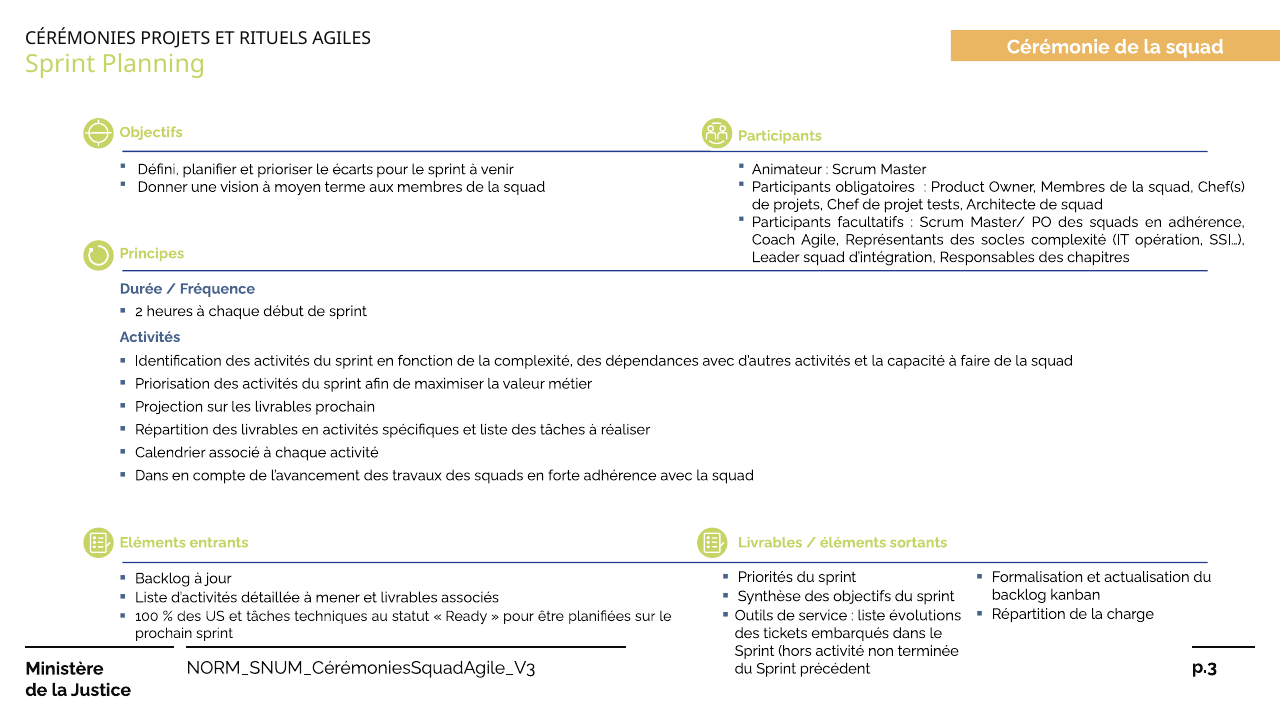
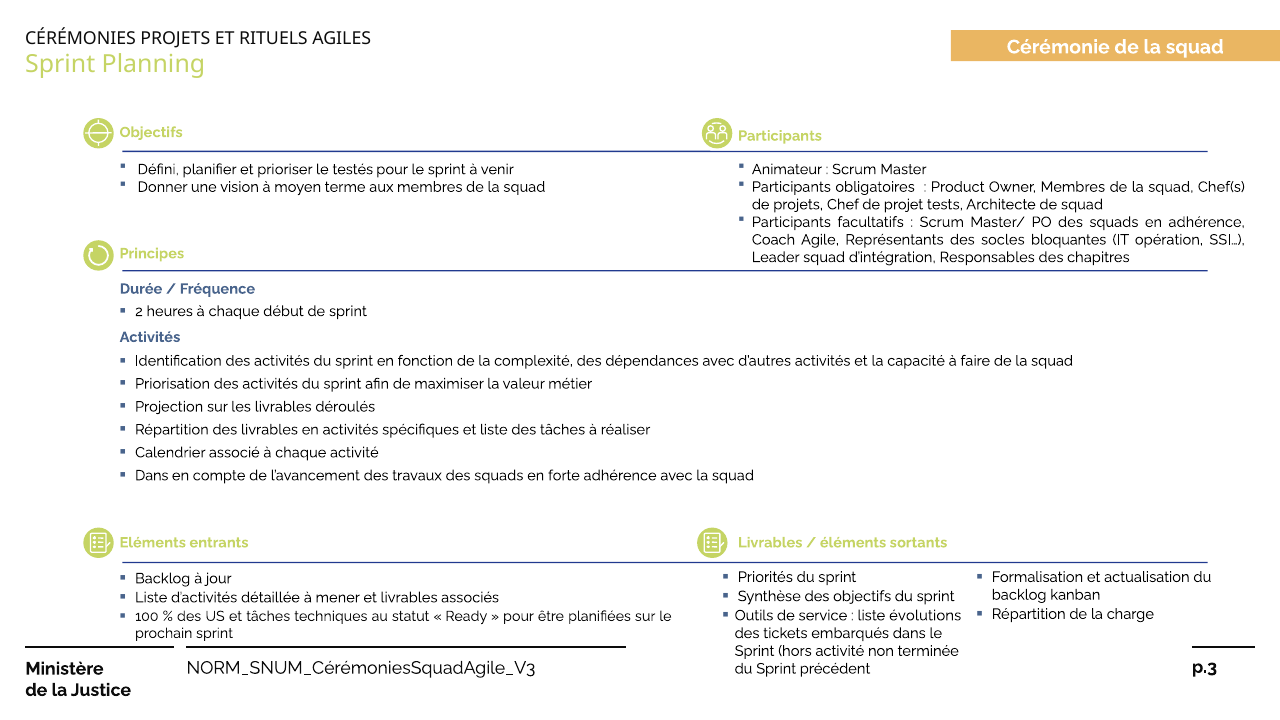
écarts: écarts -> testés (353, 169)
socles complexité: complexité -> bloquantes (1069, 240)
livrables prochain: prochain -> déroulés (345, 407)
